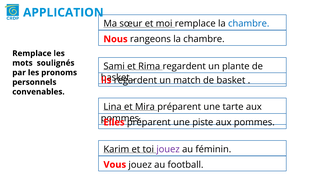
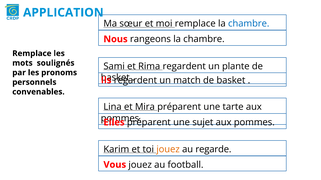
piste: piste -> sujet (203, 123)
jouez colour: purple -> orange (168, 150)
féminin: féminin -> regarde (213, 150)
